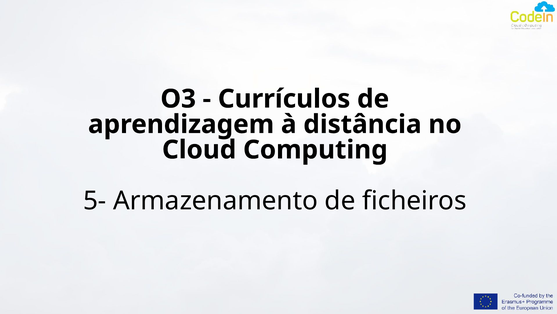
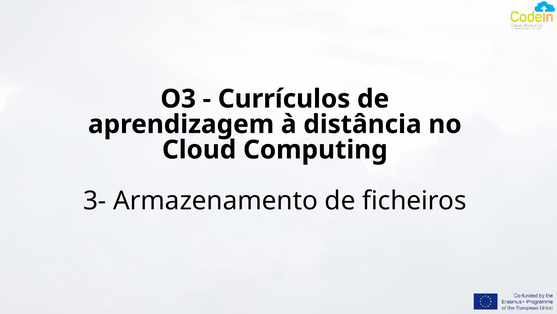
5-: 5- -> 3- (95, 200)
